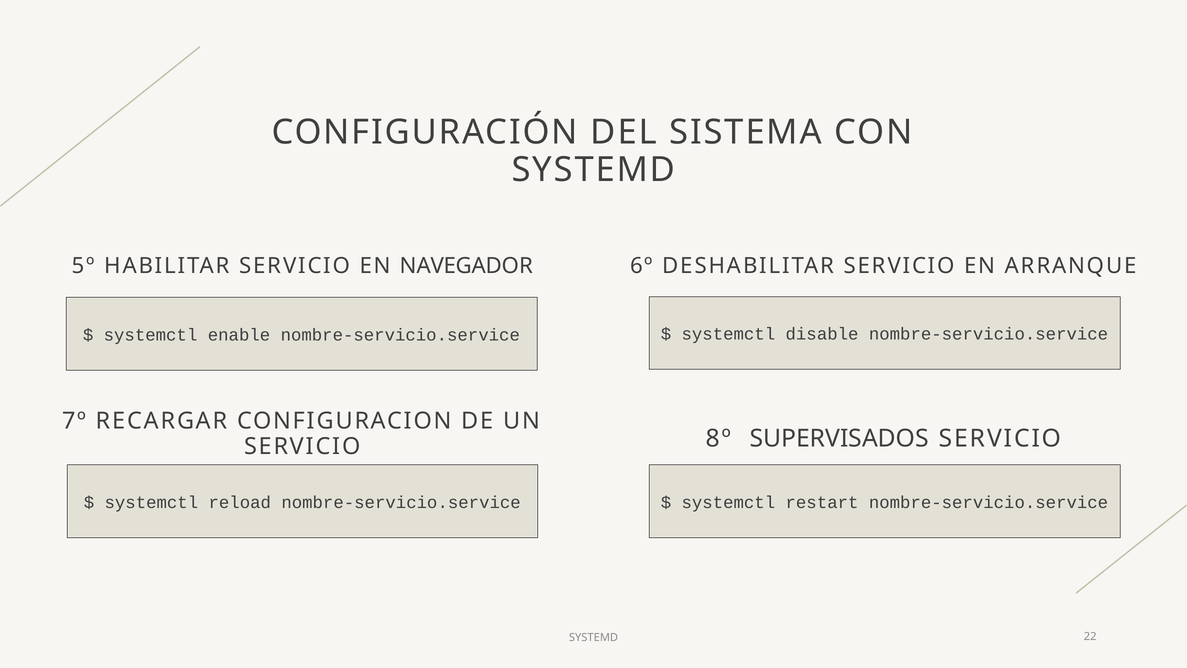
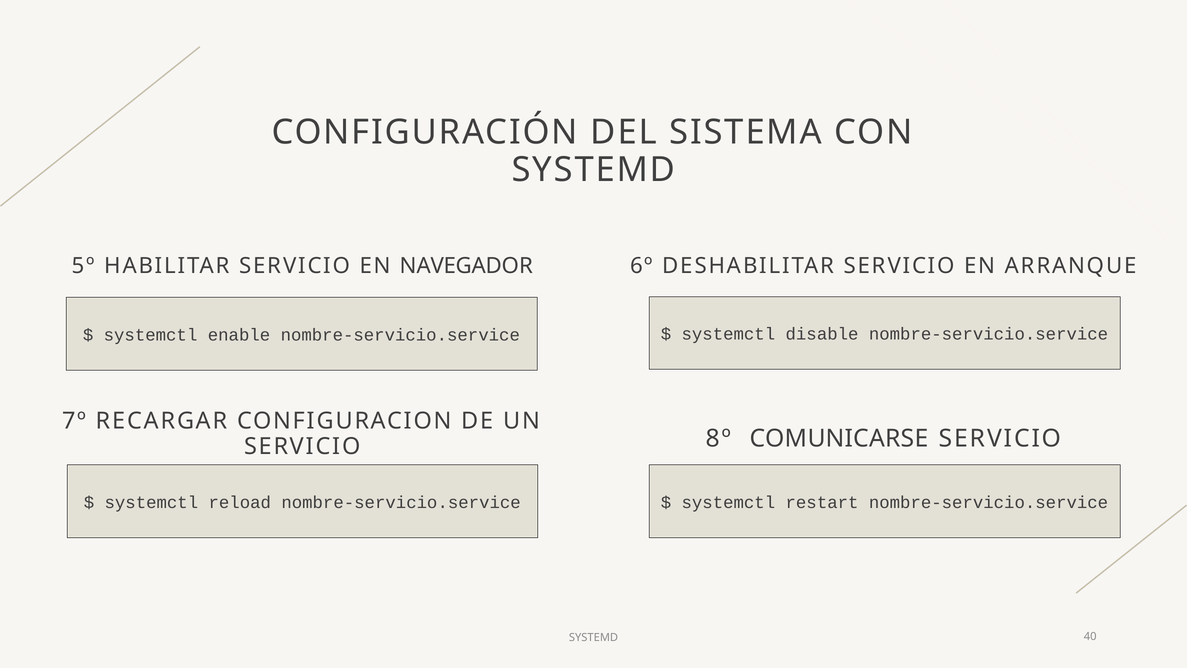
SUPERVISADOS: SUPERVISADOS -> COMUNICARSE (839, 438)
22: 22 -> 40 (1090, 636)
